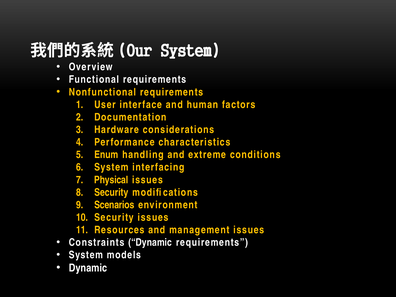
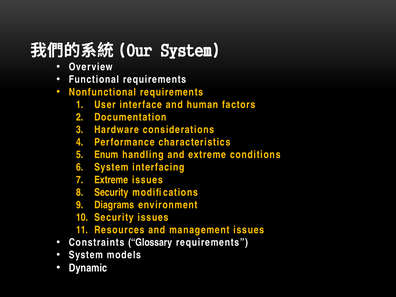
Physical: Physical -> Extreme (111, 180)
Scenarios: Scenarios -> Diagrams (114, 205)
Constraints Dynamic: Dynamic -> Glossary (150, 242)
